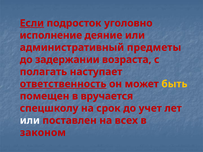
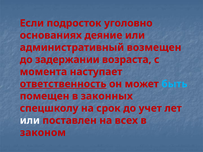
Если underline: present -> none (32, 23)
исполнение: исполнение -> основаниях (51, 35)
предметы: предметы -> возмещен (154, 48)
полагать: полагать -> момента (43, 72)
быть colour: yellow -> light blue (174, 84)
вручается: вручается -> законных (107, 96)
